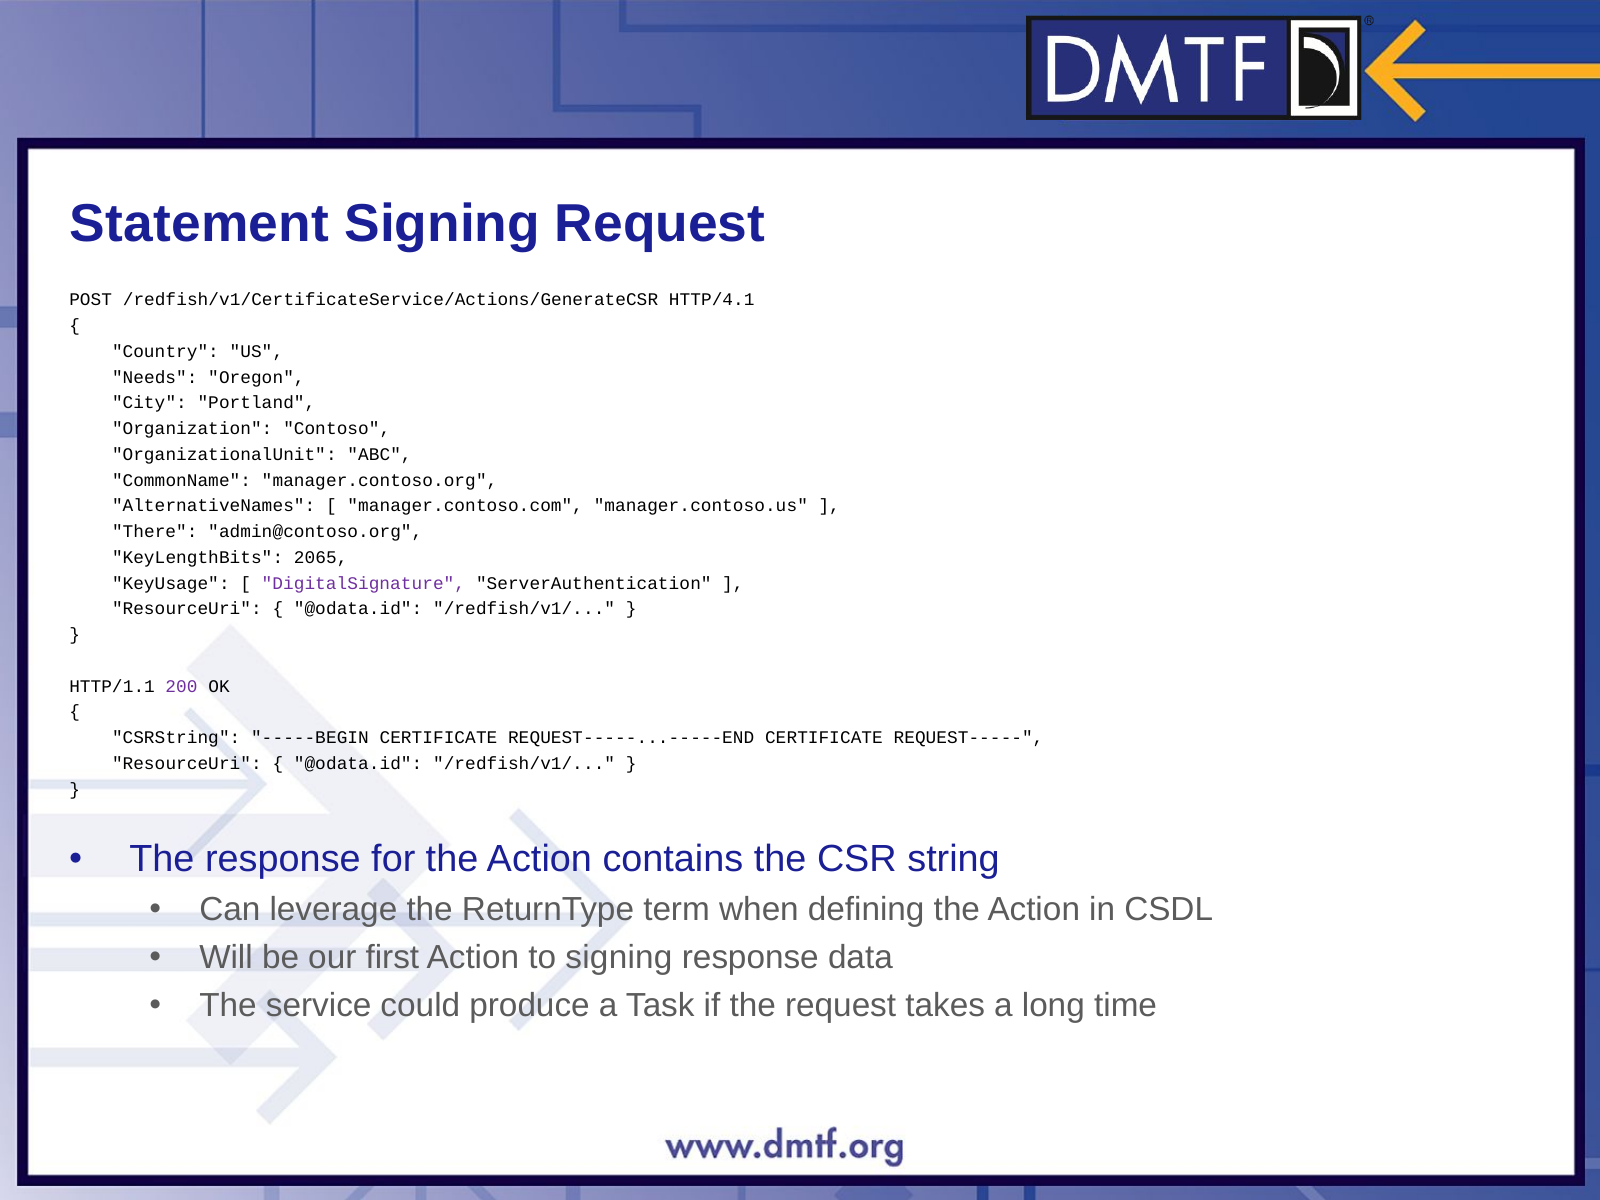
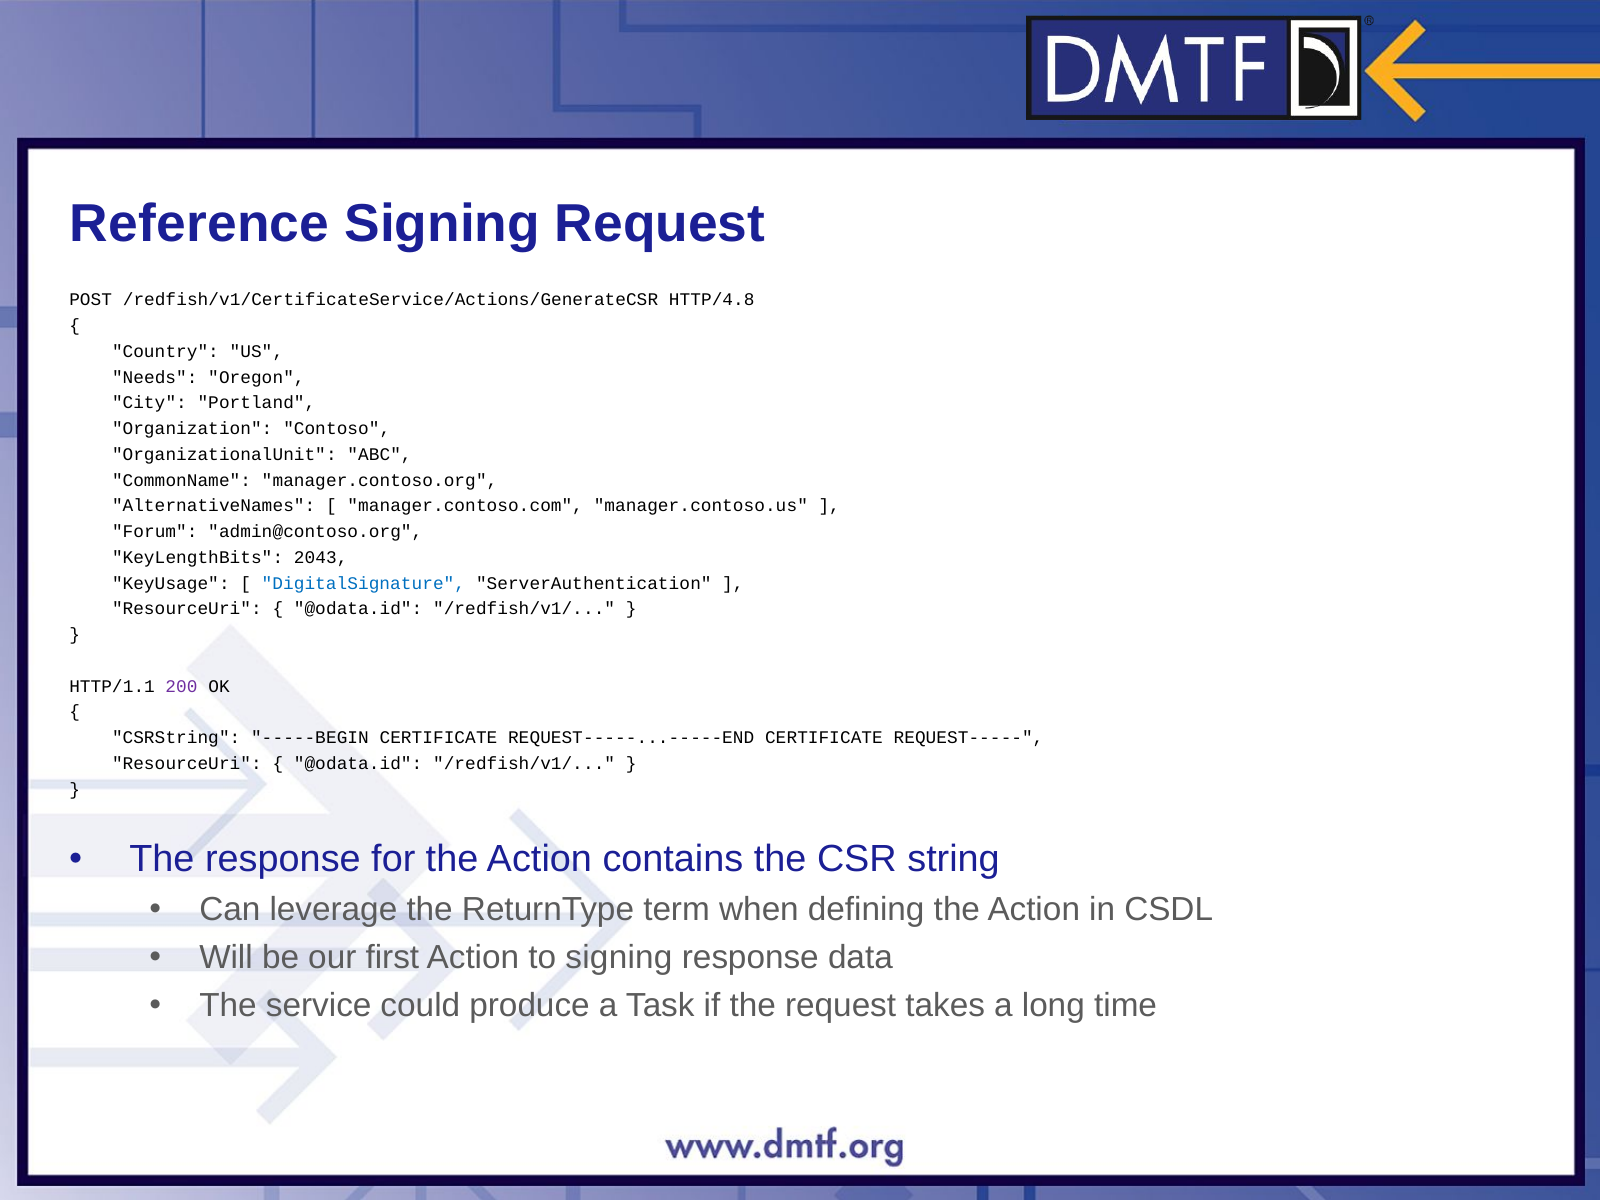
Statement: Statement -> Reference (199, 224)
HTTP/4.1: HTTP/4.1 -> HTTP/4.8 (712, 300)
There: There -> Forum (155, 532)
2065: 2065 -> 2043 (321, 558)
DigitalSignature colour: purple -> blue (363, 583)
